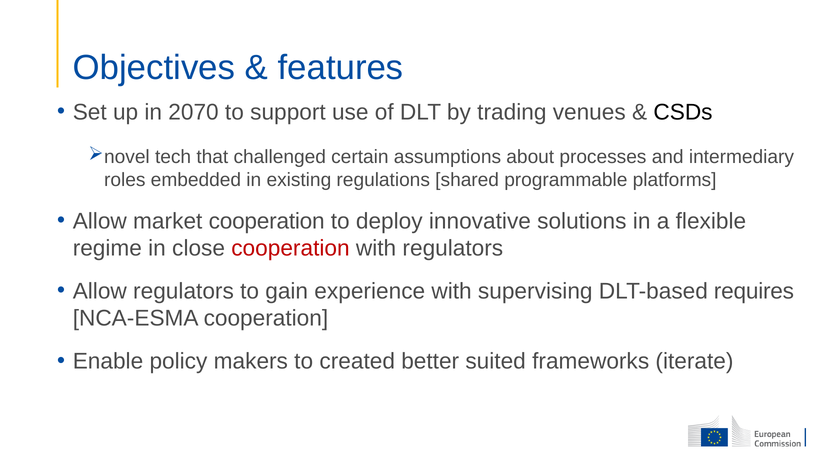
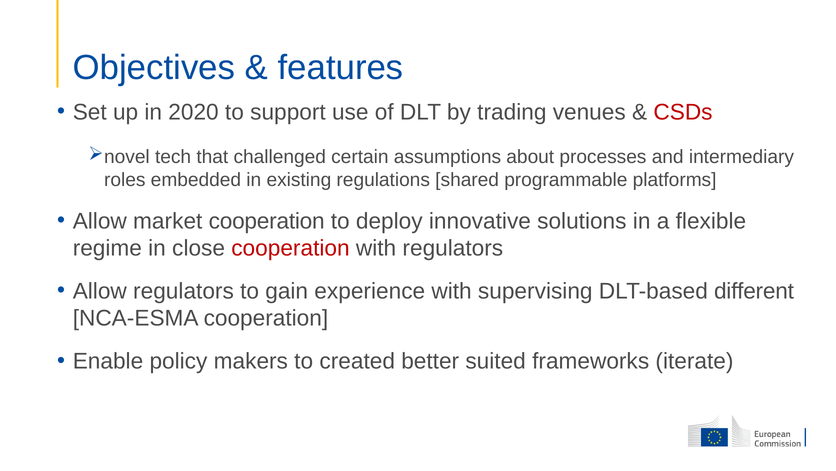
2070: 2070 -> 2020 (194, 112)
CSDs colour: black -> red (683, 112)
requires: requires -> different (754, 291)
